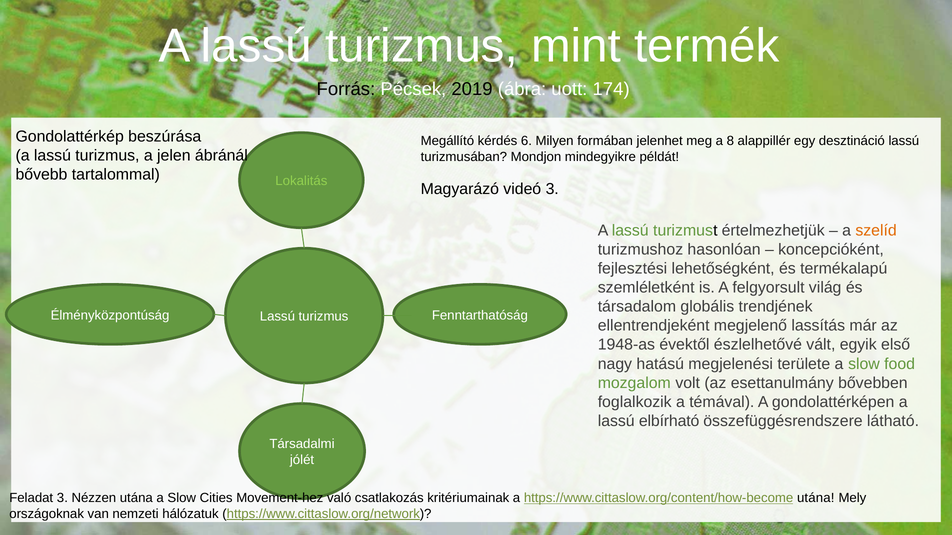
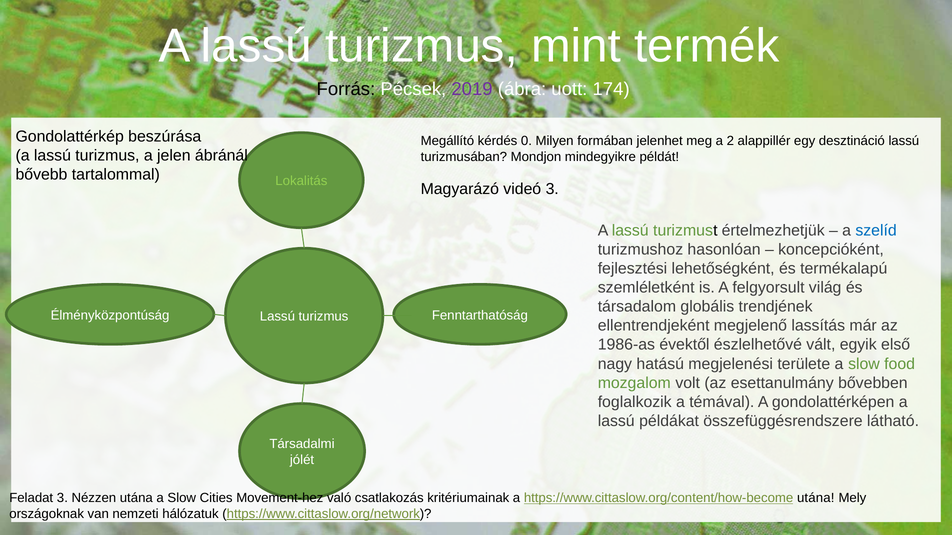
2019 colour: black -> purple (472, 89)
6: 6 -> 0 (526, 141)
8: 8 -> 2 (730, 141)
szelíd colour: orange -> blue (876, 231)
1948-as: 1948-as -> 1986-as (626, 345)
elbírható: elbírható -> példákat (669, 421)
